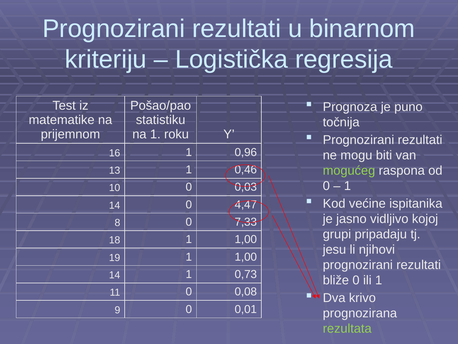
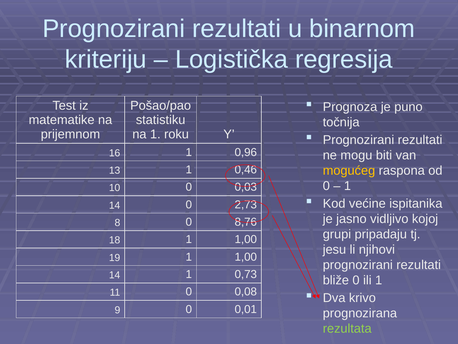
mogućeg colour: light green -> yellow (349, 170)
4,47: 4,47 -> 2,73 (246, 204)
7,33: 7,33 -> 8,76 (246, 222)
